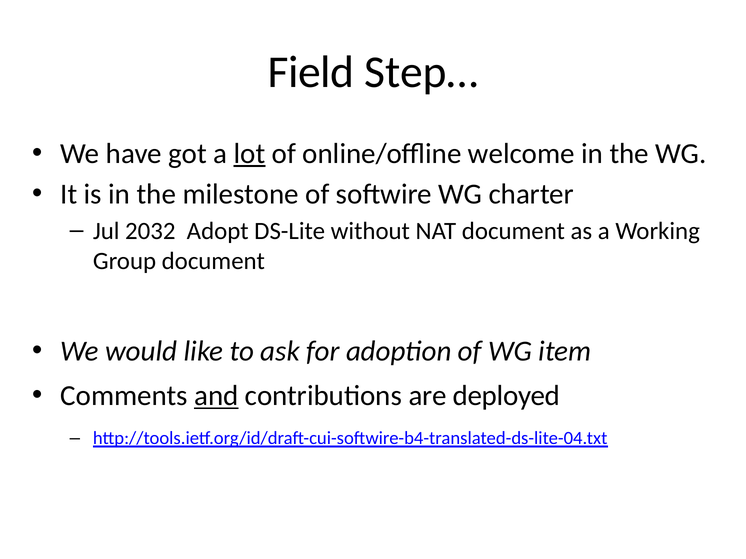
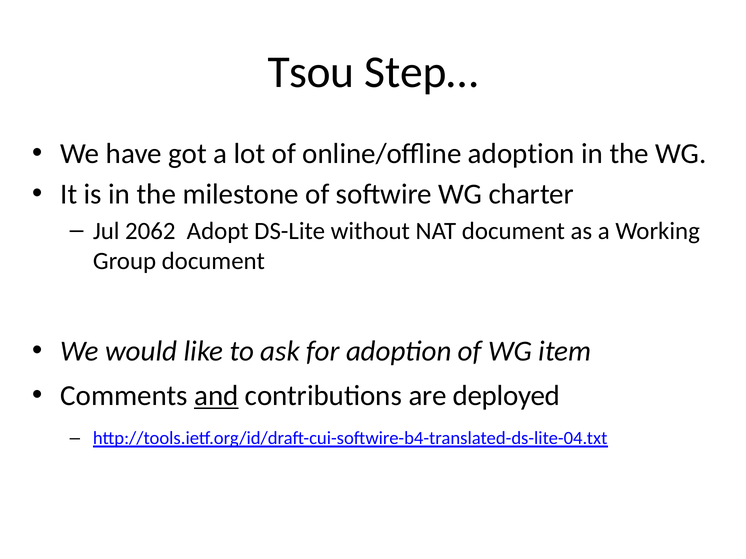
Field: Field -> Tsou (311, 72)
lot underline: present -> none (250, 154)
online/offline welcome: welcome -> adoption (521, 154)
2032: 2032 -> 2062 (150, 231)
